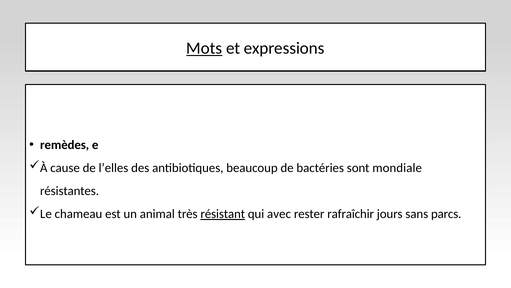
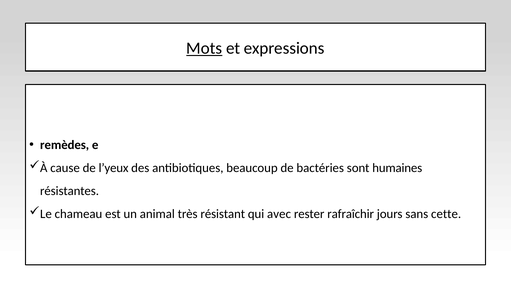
l’elles: l’elles -> l’yeux (114, 168)
mondiale: mondiale -> humaines (397, 168)
résistant underline: present -> none (223, 214)
parcs: parcs -> cette (446, 214)
